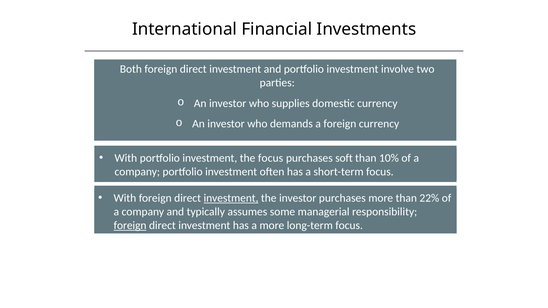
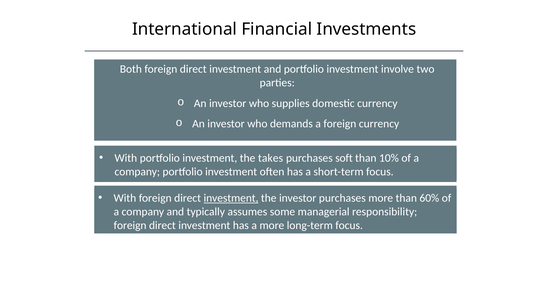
the focus: focus -> takes (271, 158)
22%: 22% -> 60% (429, 198)
foreign underline: present -> none (130, 226)
